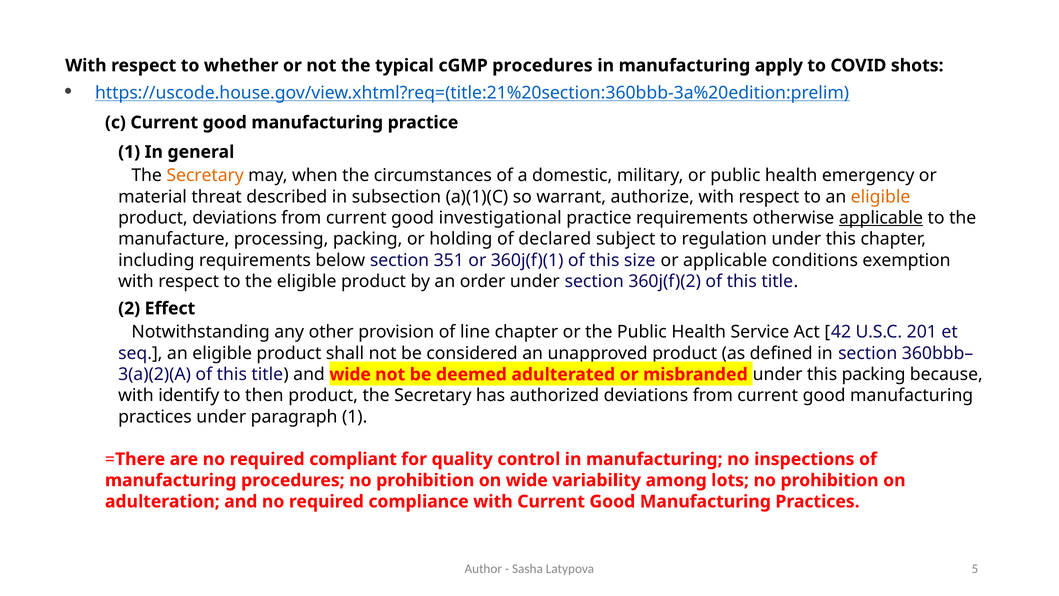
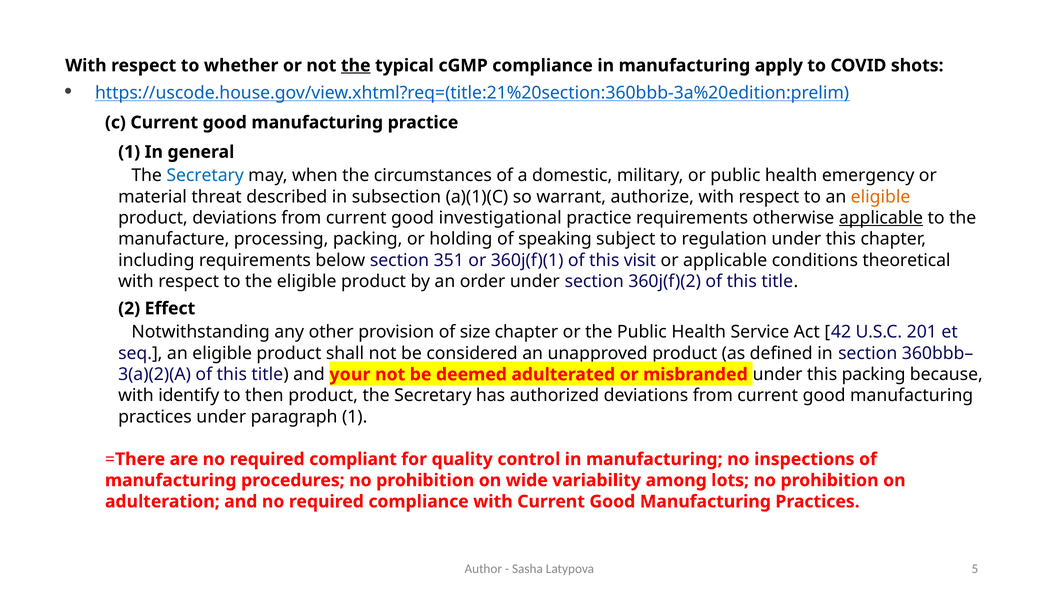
the underline: none -> present (356, 66)
cGMP procedures: procedures -> compliance (543, 66)
Secretary colour: orange -> blue (205, 176)
declared: declared -> speaking (555, 239)
size: size -> visit (640, 260)
exemption: exemption -> theoretical (906, 260)
line: line -> size (475, 332)
and wide: wide -> your (350, 374)
